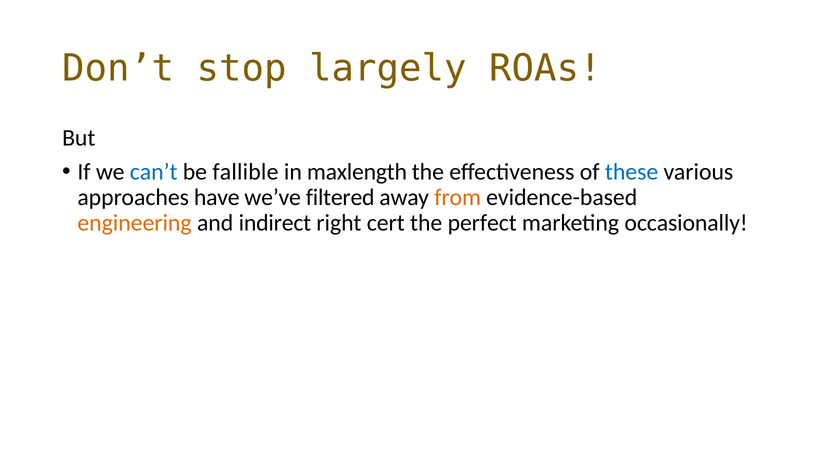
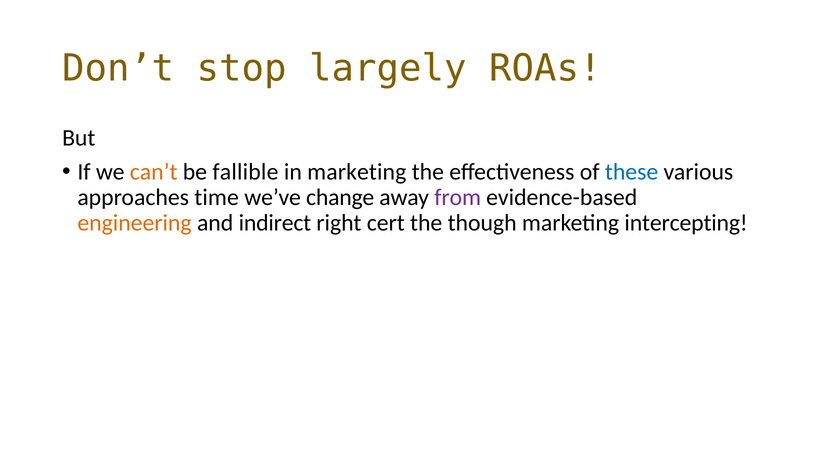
can’t colour: blue -> orange (154, 172)
in maxlength: maxlength -> marketing (357, 172)
have: have -> time (217, 198)
filtered: filtered -> change (340, 198)
from colour: orange -> purple (458, 198)
perfect: perfect -> though (482, 223)
occasionally: occasionally -> intercepting (686, 223)
